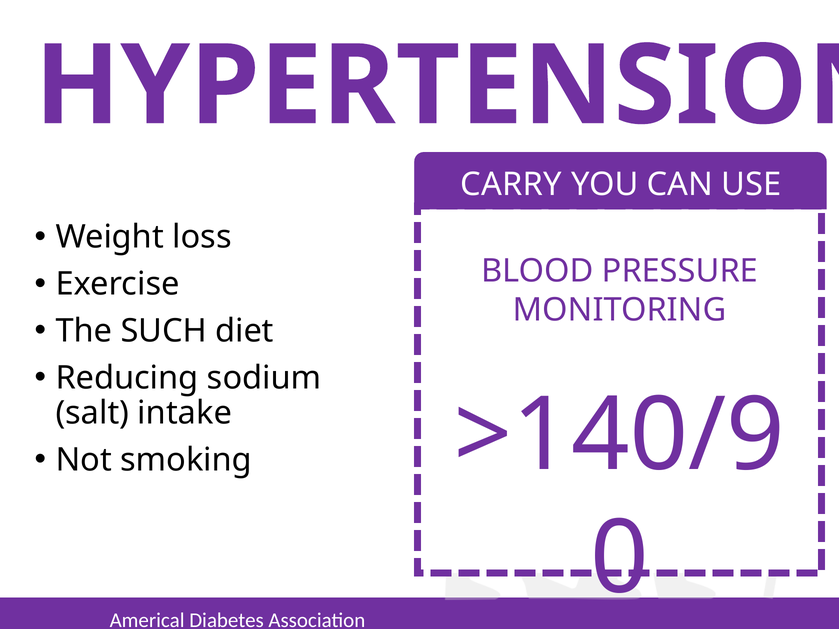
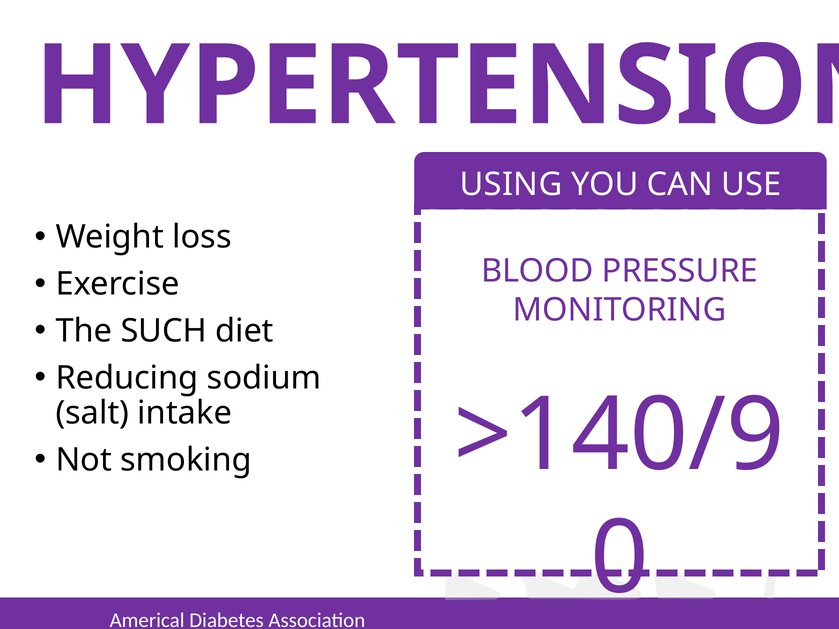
CARRY: CARRY -> USING (511, 184)
